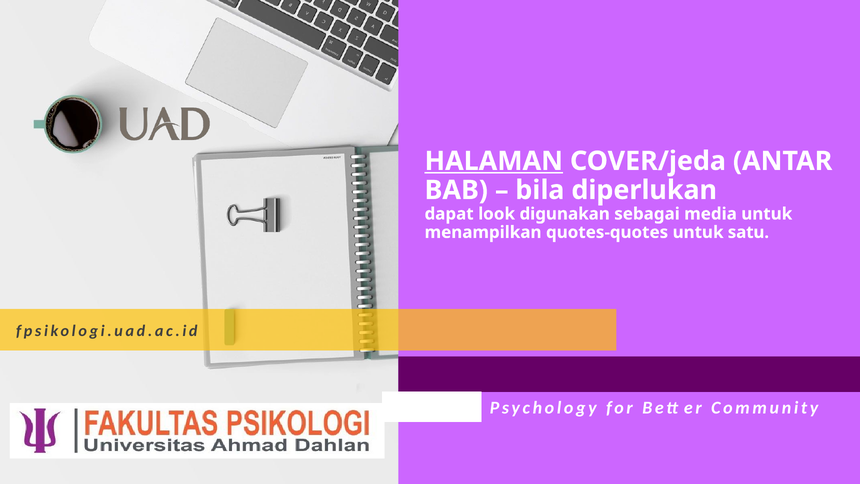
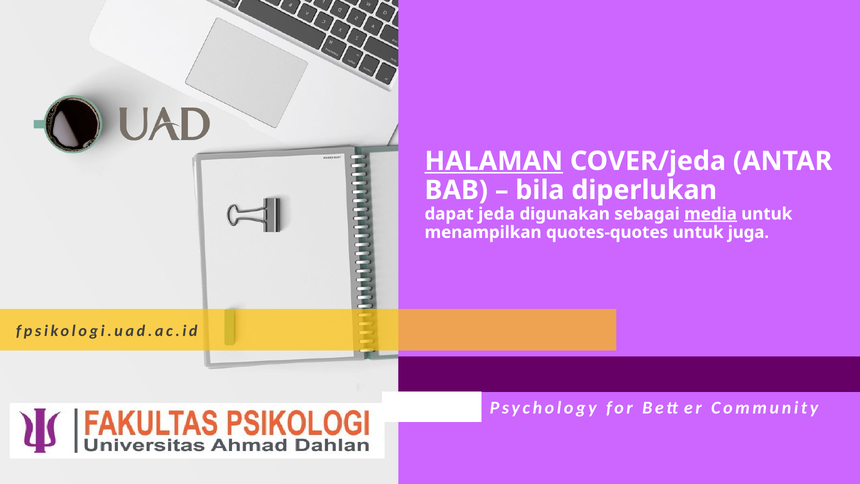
look: look -> jeda (496, 214)
media underline: none -> present (711, 214)
satu: satu -> juga (748, 232)
